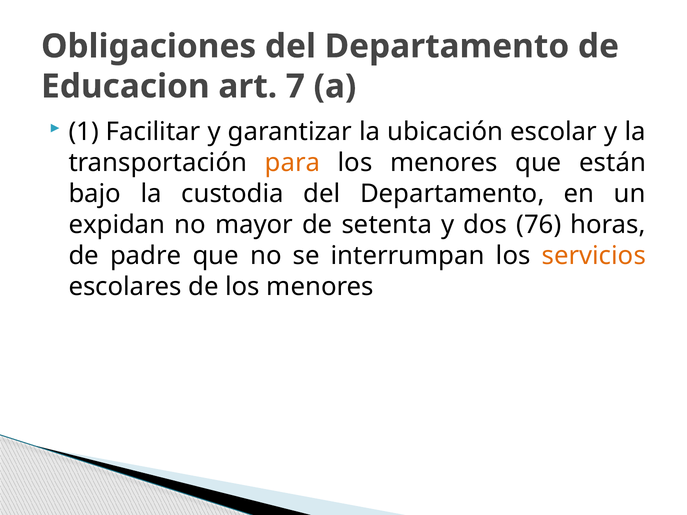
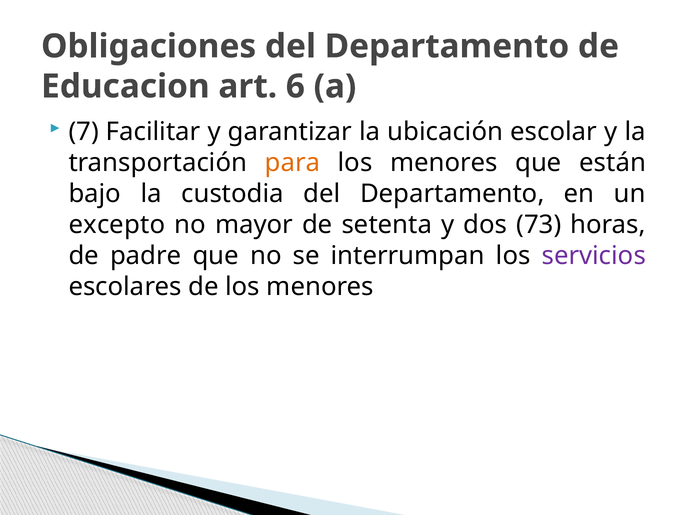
7: 7 -> 6 (295, 86)
1: 1 -> 7 (84, 132)
expidan: expidan -> excepto (117, 225)
76: 76 -> 73 (539, 225)
servicios colour: orange -> purple (594, 256)
